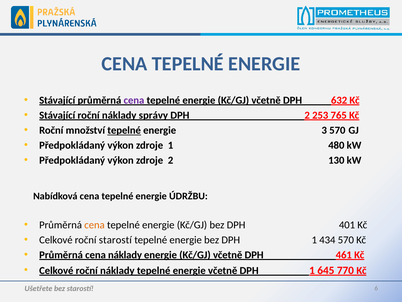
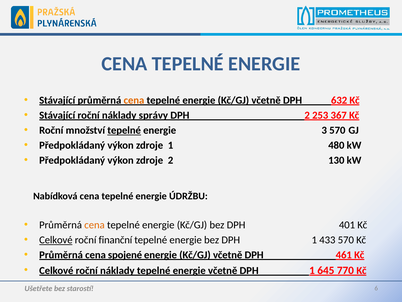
cena colour: purple -> orange (134, 100)
765: 765 -> 367 (339, 115)
Celkové underline: none -> present (56, 240)
roční starostí: starostí -> finanční (115, 240)
434: 434 -> 433 (327, 240)
cena náklady: náklady -> spojené (125, 255)
